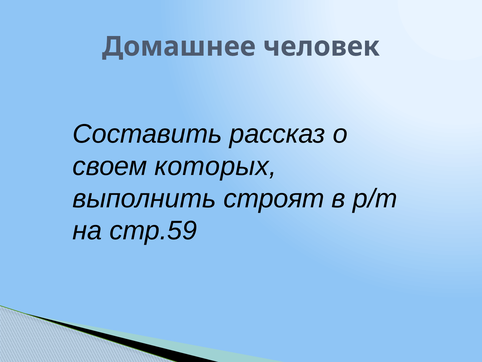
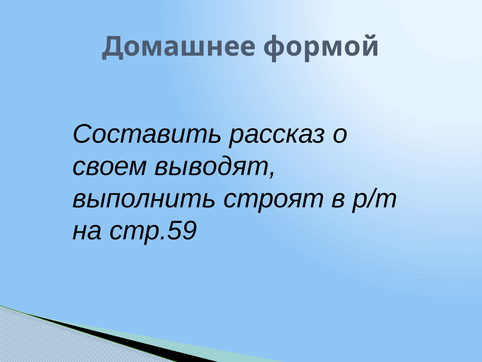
человек: человек -> формой (321, 47)
которых: которых -> выводят (216, 166)
